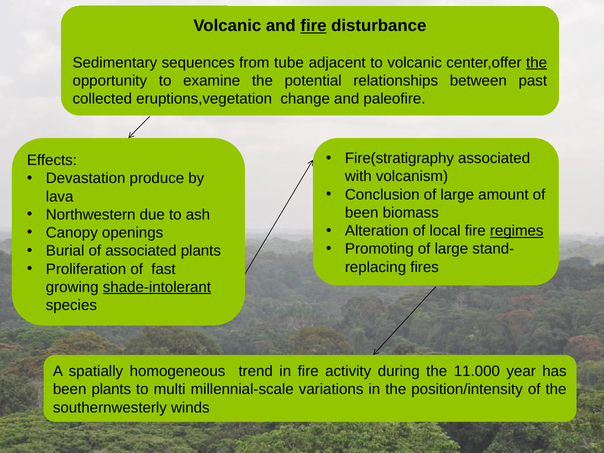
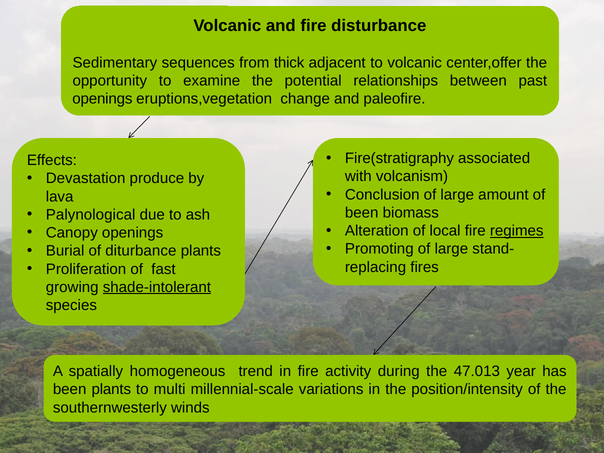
fire underline: present -> none (314, 26)
tube: tube -> thick (289, 63)
the underline: present -> none (537, 63)
collected: collected -> openings (102, 99)
Northwestern: Northwestern -> Palynological (91, 215)
of associated: associated -> diturbance (141, 251)
11.000: 11.000 -> 47.013 (477, 371)
